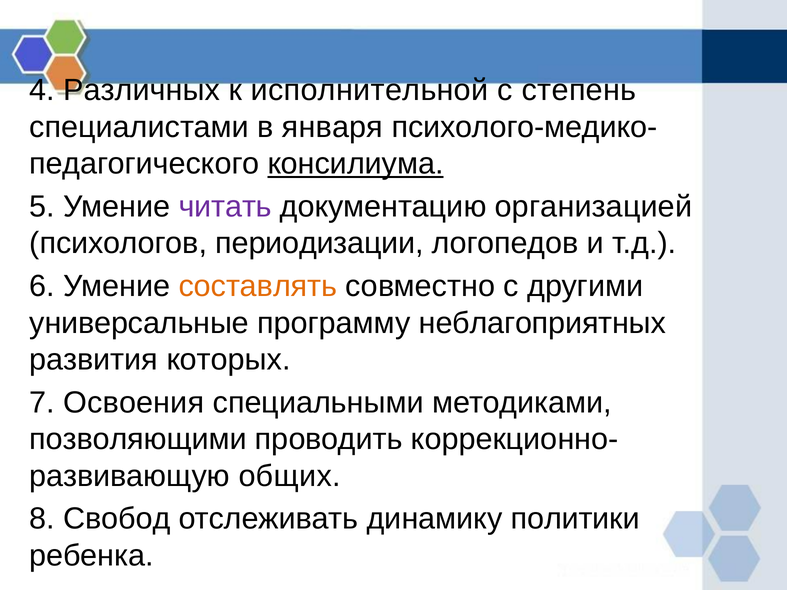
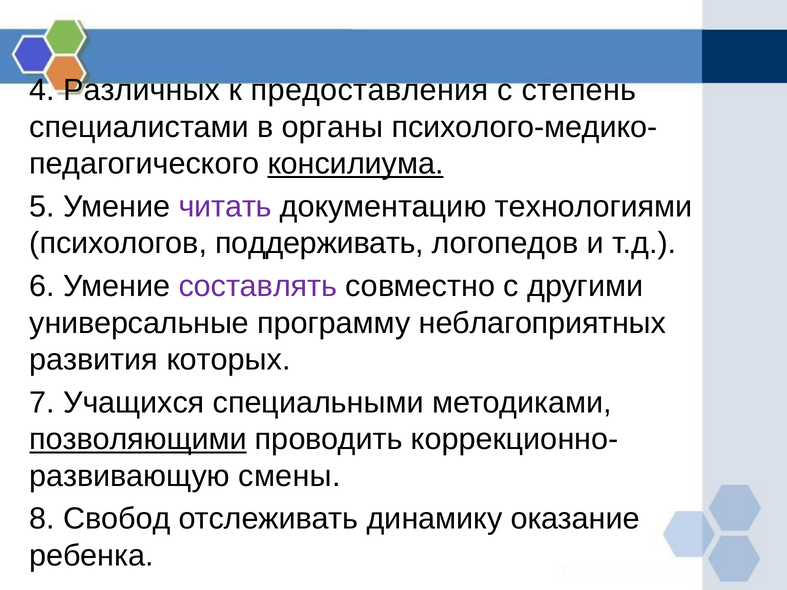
исполнительной: исполнительной -> предоставления (370, 90)
января: января -> органы (332, 127)
организацией: организацией -> технологиями (594, 207)
периодизации: периодизации -> поддерживать (320, 243)
составлять colour: orange -> purple (258, 286)
Освоения: Освоения -> Учащихся (134, 403)
позволяющими underline: none -> present (138, 439)
общих: общих -> смены (290, 476)
политики: политики -> оказание (575, 519)
